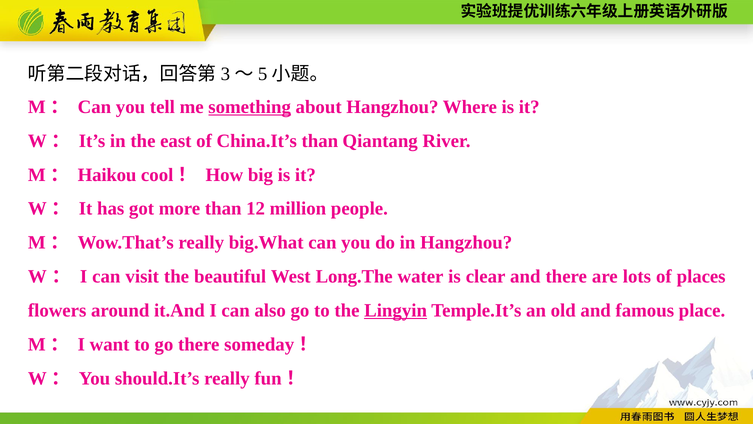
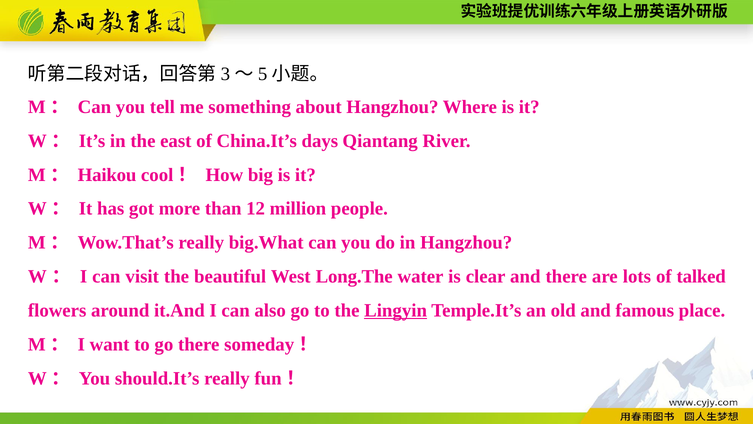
something underline: present -> none (250, 107)
China.It’s than: than -> days (320, 141)
places: places -> talked (701, 276)
